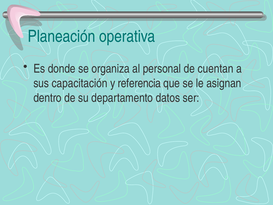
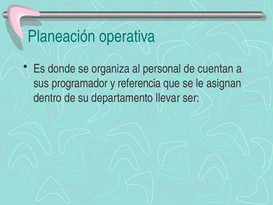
capacitación: capacitación -> programador (80, 83)
datos: datos -> llevar (168, 98)
